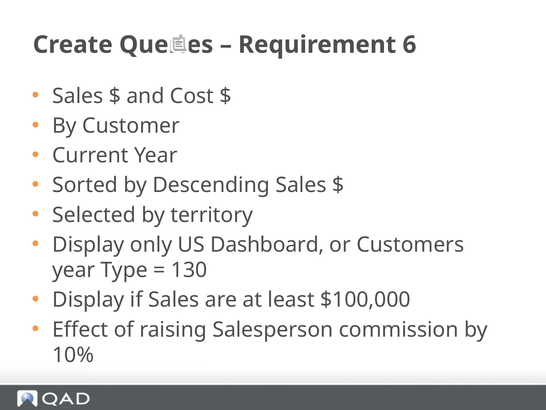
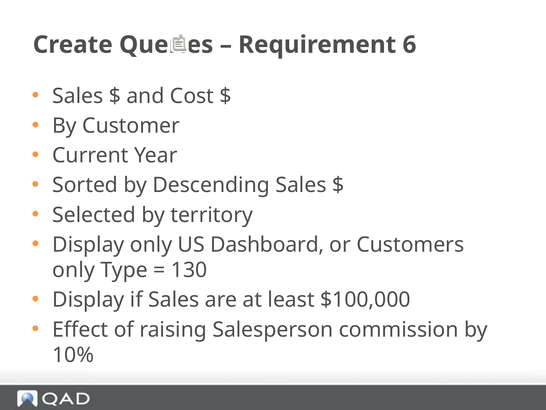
year: year -> only (74, 270)
